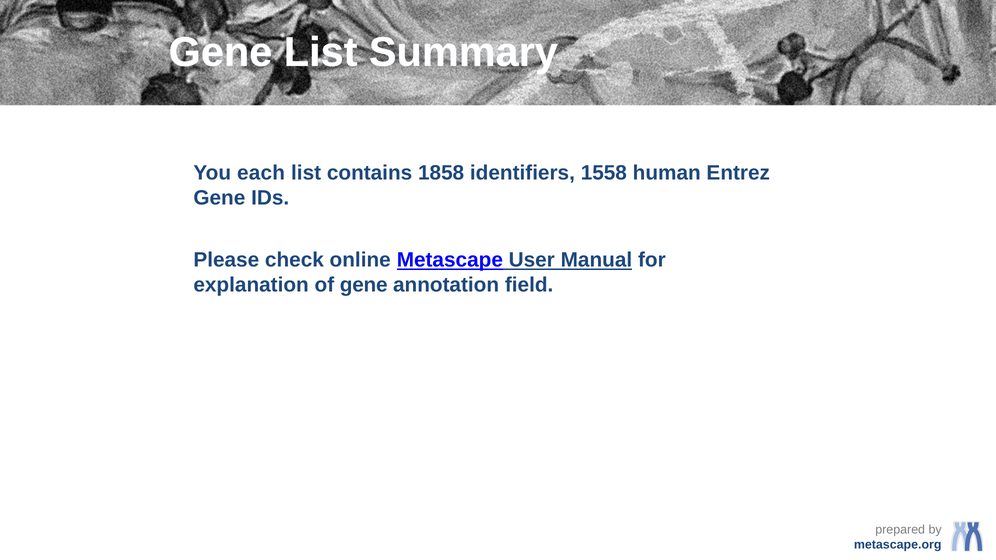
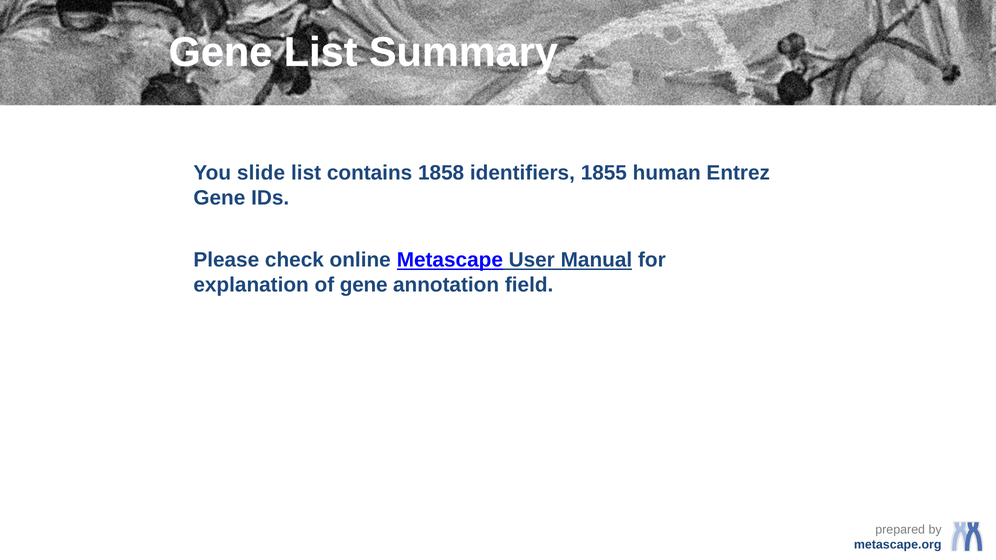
each: each -> slide (261, 173)
1558: 1558 -> 1855 (604, 173)
